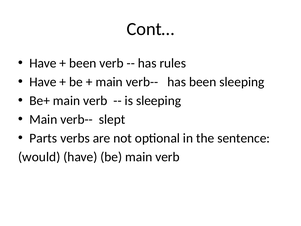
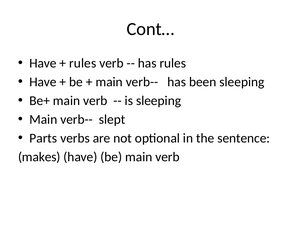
been: been -> rules (83, 63)
would: would -> makes (39, 157)
